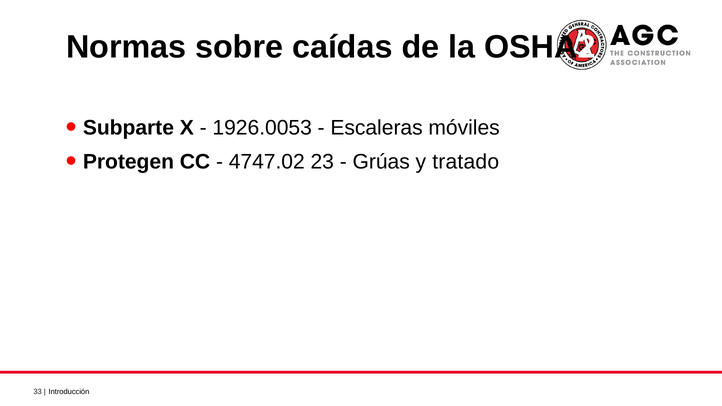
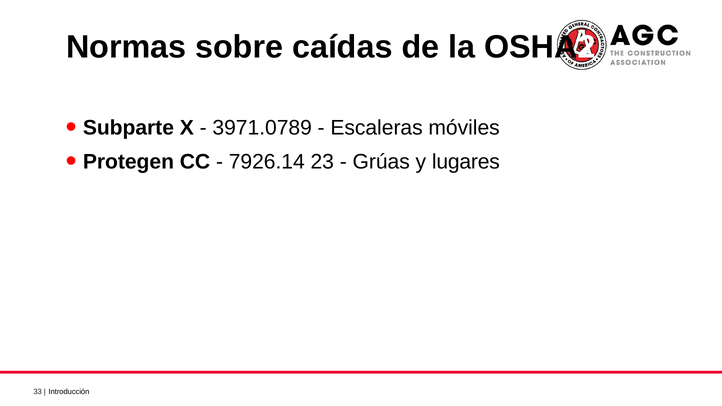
1926.0053: 1926.0053 -> 3971.0789 (262, 128)
4747.02: 4747.02 -> 7926.14 (267, 162)
tratado: tratado -> lugares (466, 162)
